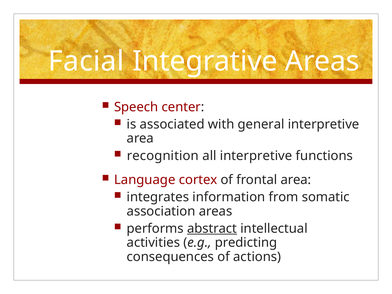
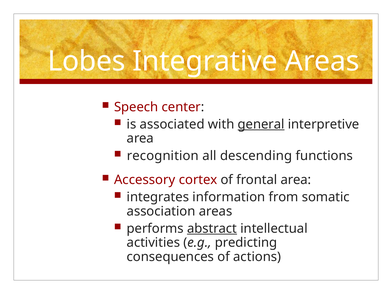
Facial: Facial -> Lobes (86, 61)
general underline: none -> present (261, 124)
all interpretive: interpretive -> descending (256, 156)
Language: Language -> Accessory (145, 180)
